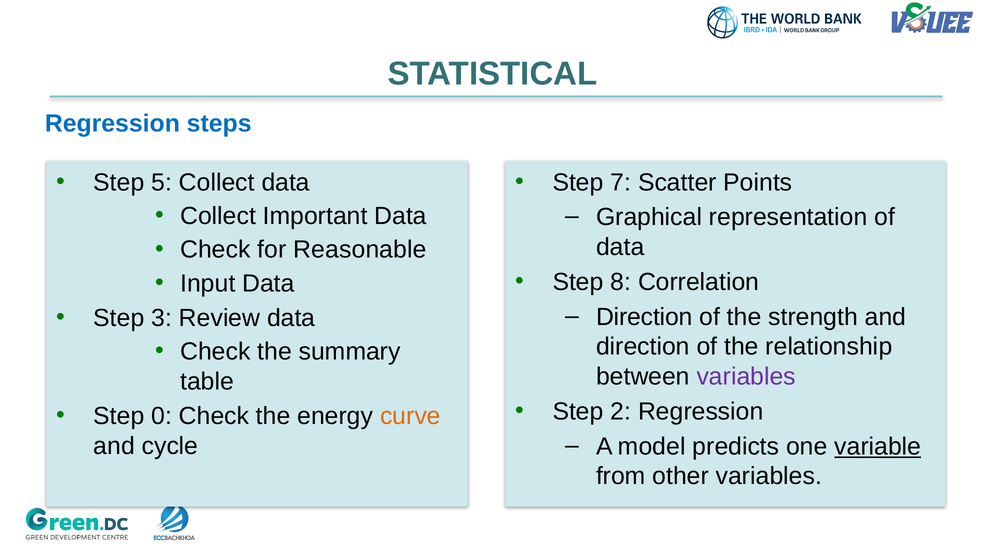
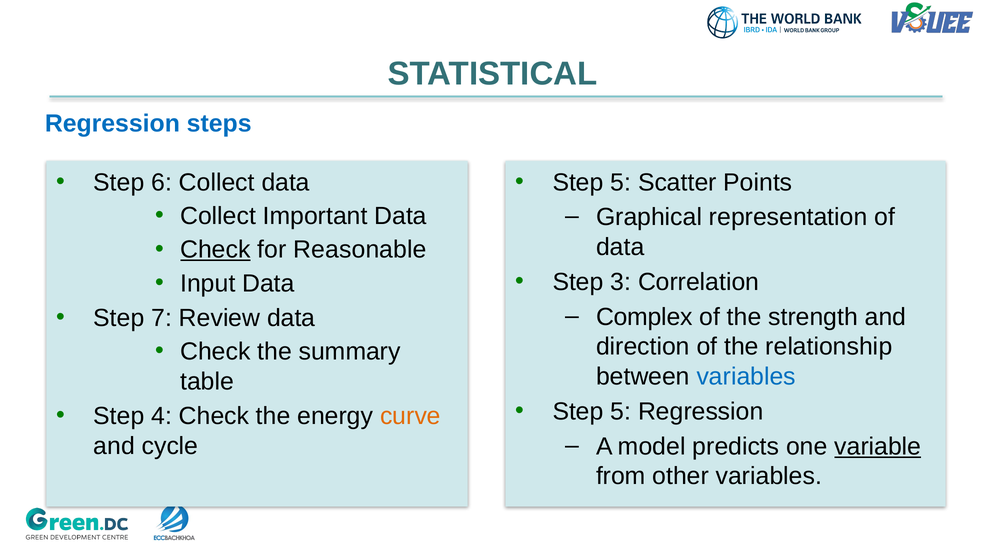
5: 5 -> 6 (162, 182)
7: 7 -> 5 (621, 182)
Check underline: none -> present (215, 250)
8: 8 -> 3 (621, 282)
Direction: Direction -> Complex (644, 317)
3: 3 -> 7 (162, 318)
variables colour: purple -> blue (746, 376)
2: 2 -> 5 (621, 412)
0: 0 -> 4 (162, 416)
